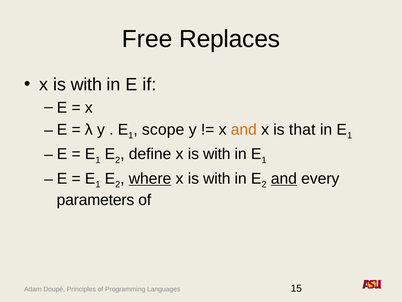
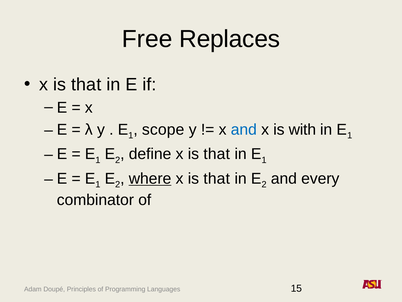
with: with -> that (86, 84)
and colour: orange -> blue (244, 129)
that: that -> with (302, 129)
with: with -> that (217, 154)
with: with -> that (217, 178)
and underline: present -> none (284, 178)
parameters: parameters -> combinator (95, 200)
